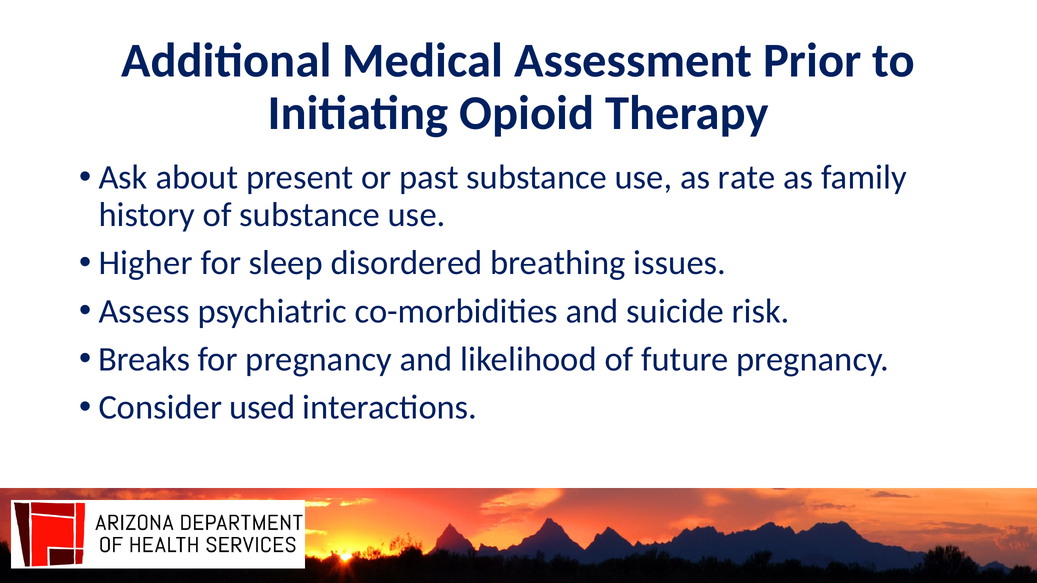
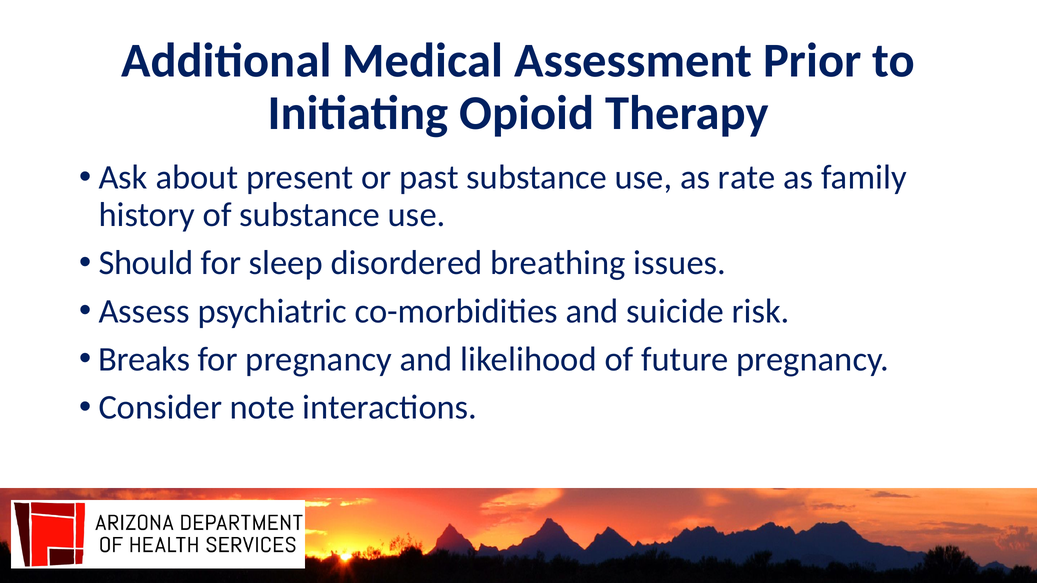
Higher: Higher -> Should (146, 263)
used: used -> note (262, 408)
